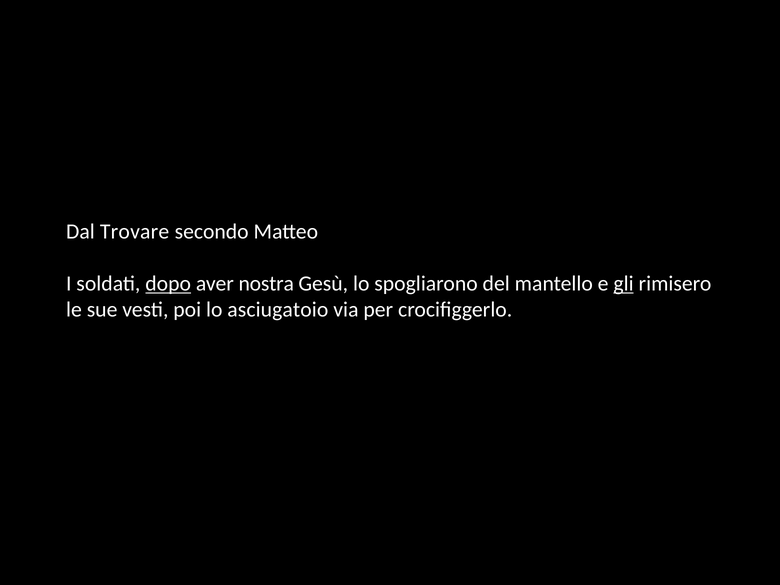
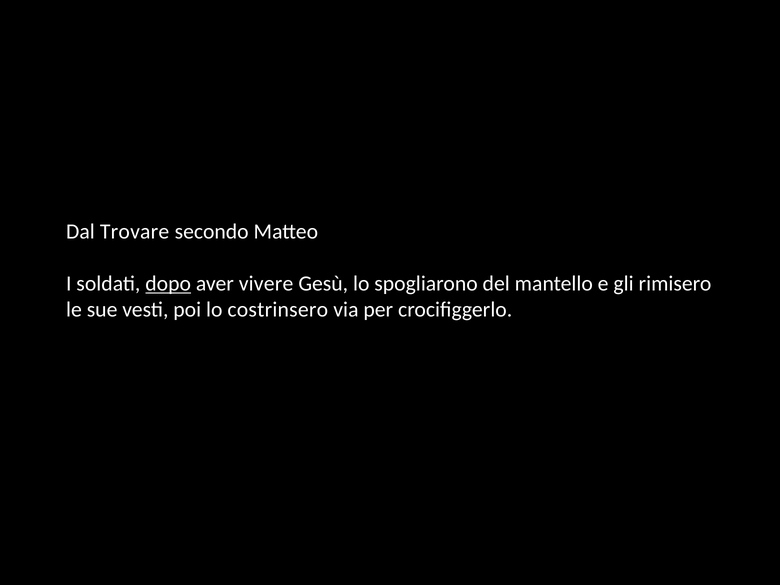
nostra: nostra -> vivere (266, 284)
gli underline: present -> none (624, 284)
asciugatoio: asciugatoio -> costrinsero (278, 310)
